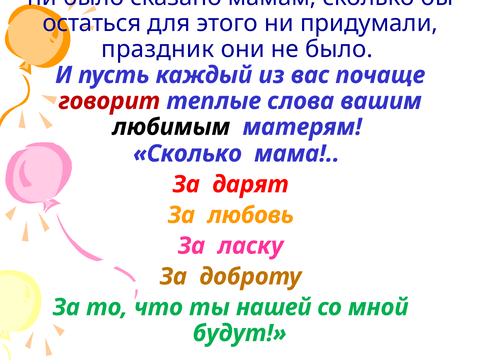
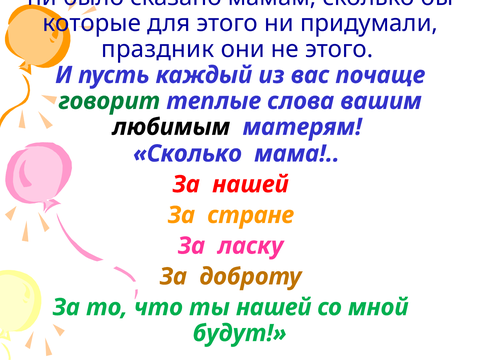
остаться: остаться -> которые (92, 23)
не было: было -> этого (339, 49)
говорит colour: red -> green (109, 101)
За дарят: дарят -> нашей (251, 184)
любовь: любовь -> стране (251, 215)
